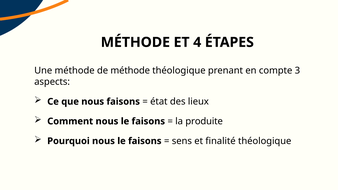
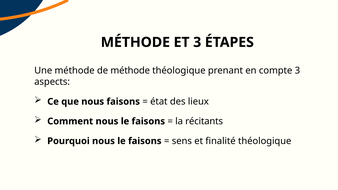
ET 4: 4 -> 3 (197, 42)
produite: produite -> récitants (204, 121)
